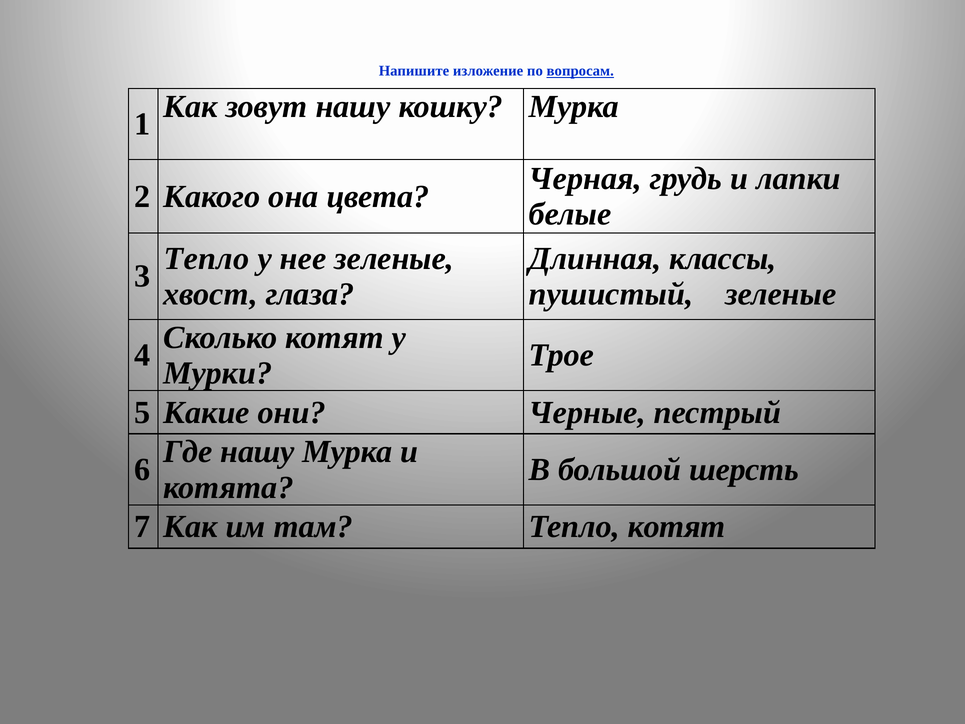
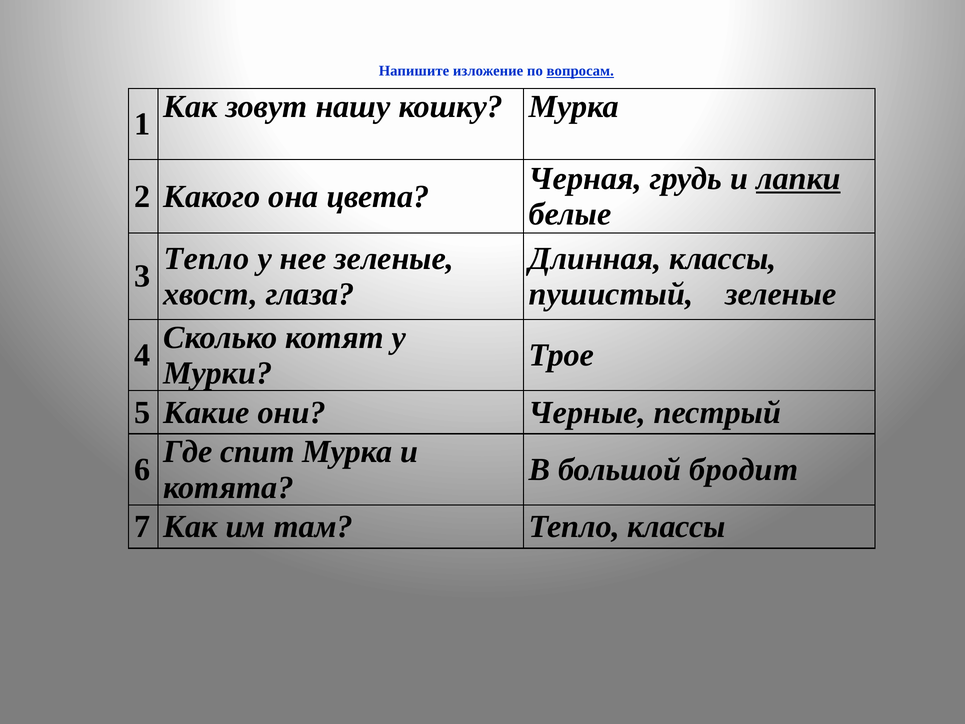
лапки underline: none -> present (798, 179)
Где нашу: нашу -> спит (258, 452)
шерсть: шерсть -> бродит (744, 469)
Тепло котят: котят -> классы (676, 527)
